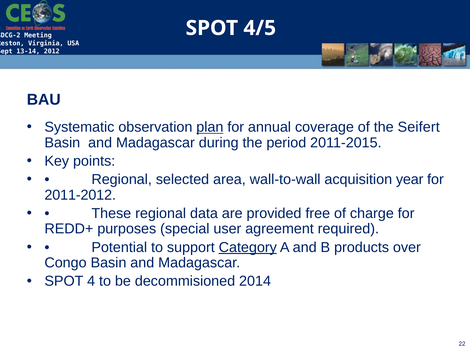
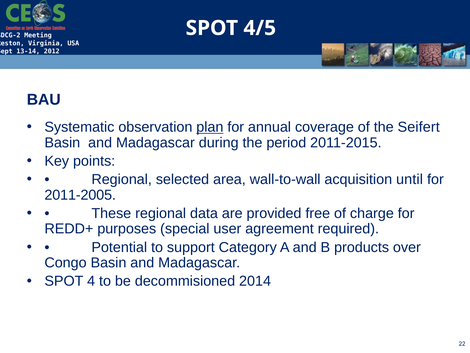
year: year -> until (410, 179)
2011-2012: 2011-2012 -> 2011-2005 (80, 195)
Category underline: present -> none (248, 247)
